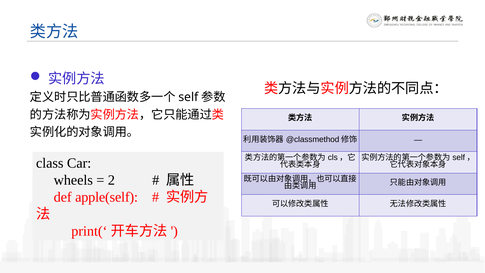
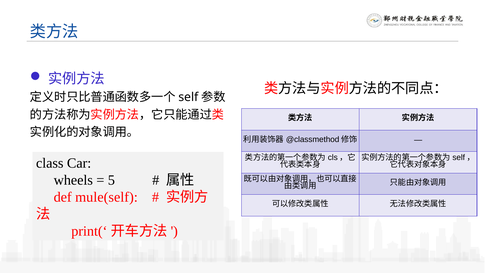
2: 2 -> 5 (111, 180)
apple(self: apple(self -> mule(self (106, 197)
